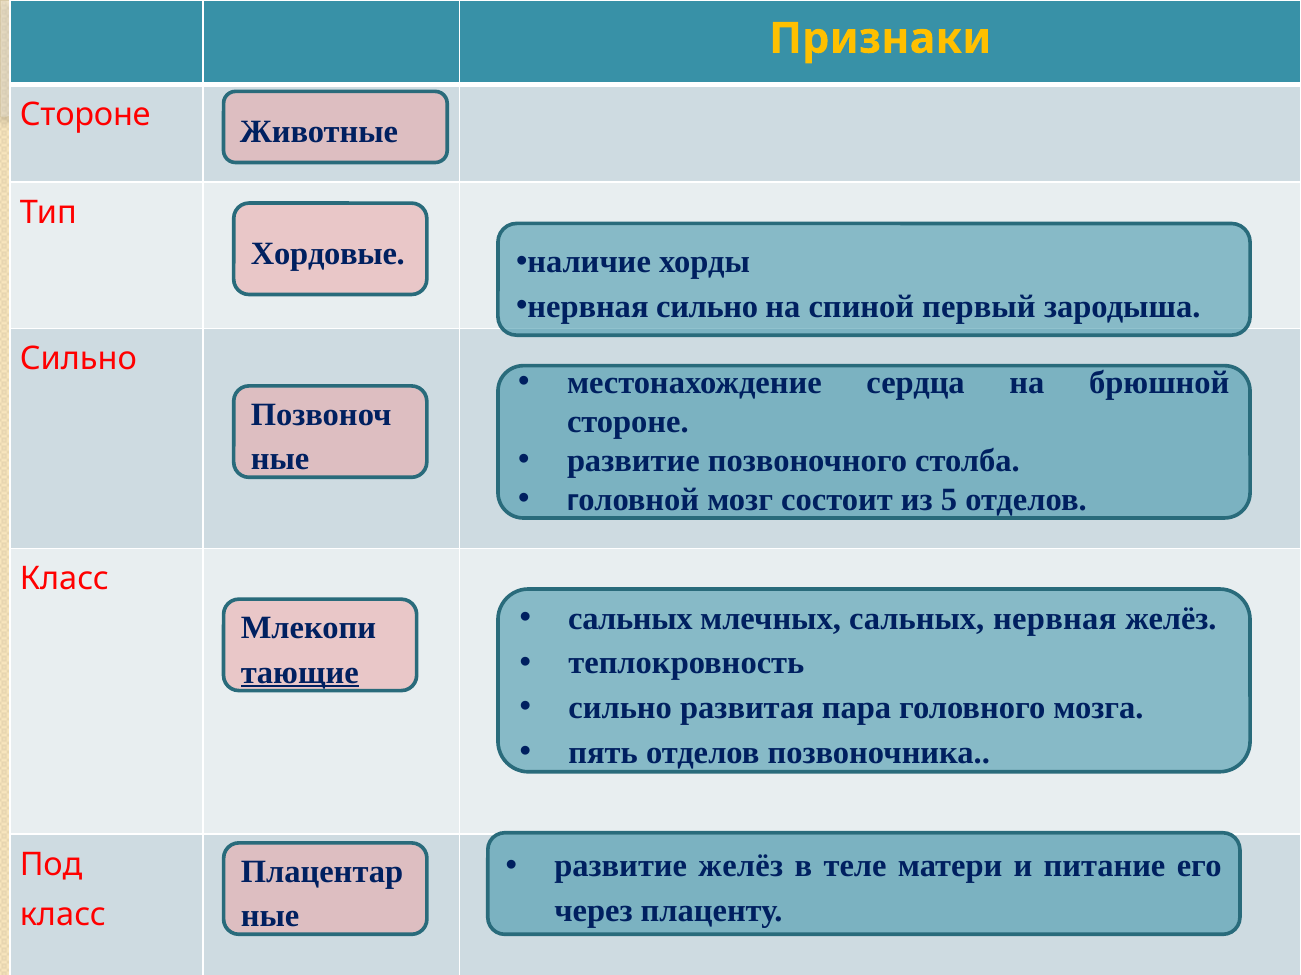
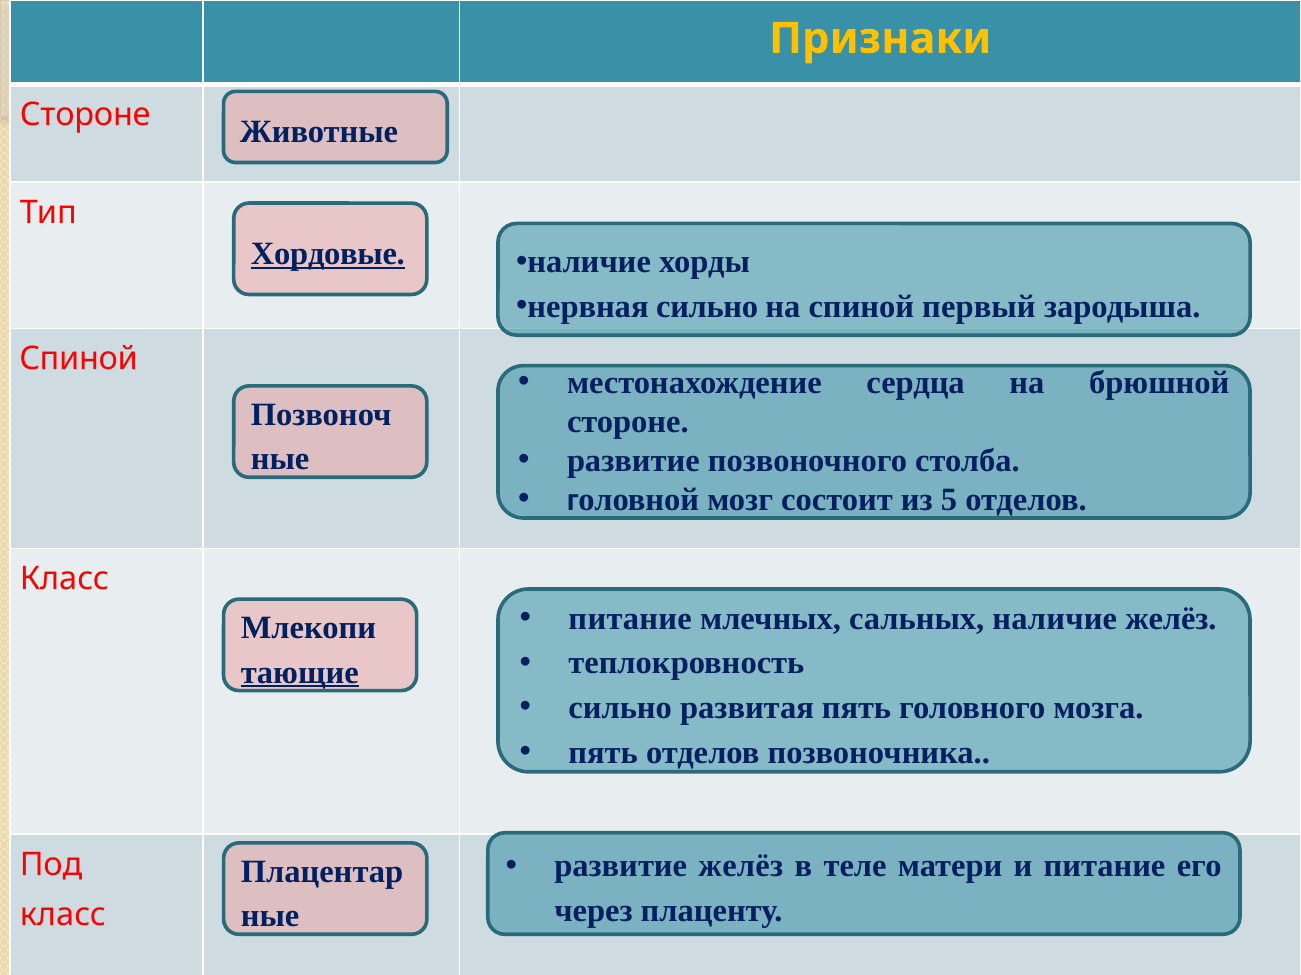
Хордовые underline: none -> present (328, 254)
Сильно: Сильно -> Спиной (79, 359)
сальных: сальных -> питание (630, 619)
сальных нервная: нервная -> наличие (1055, 619)
развитая пара: пара -> пять (857, 709)
